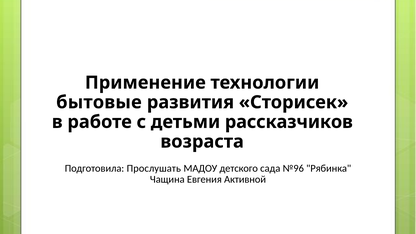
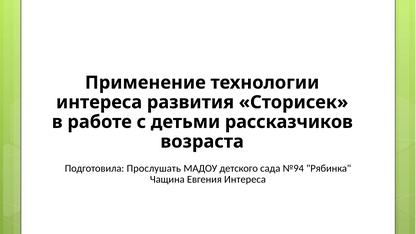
бытовые: бытовые -> интереса (99, 102)
№96: №96 -> №94 (293, 168)
Евгения Активной: Активной -> Интереса (245, 180)
